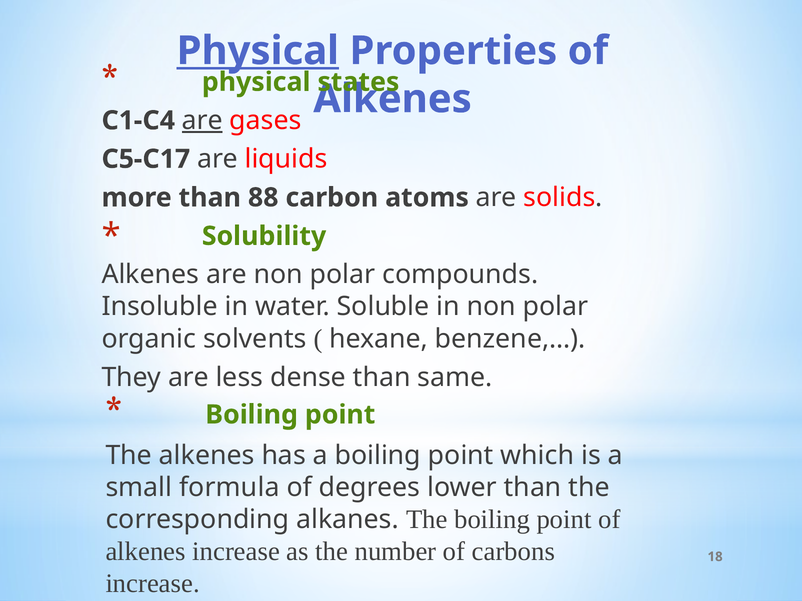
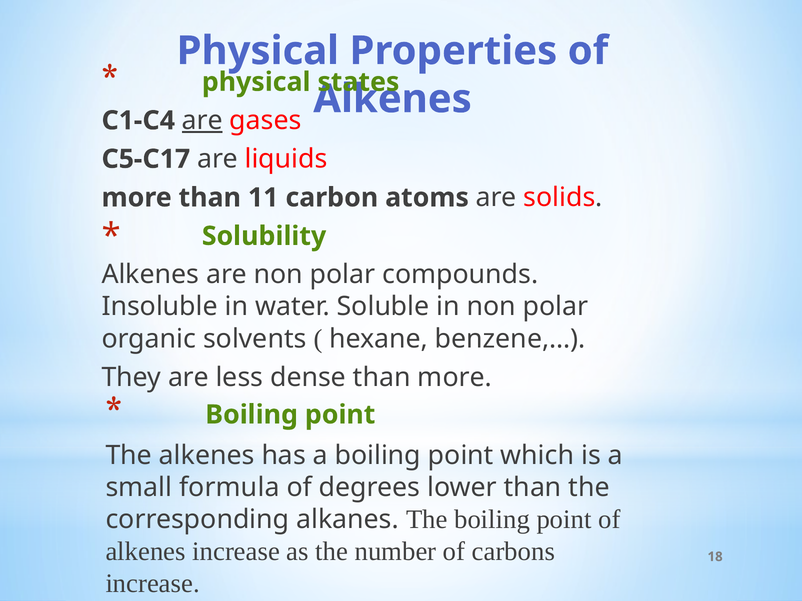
Physical underline: present -> none (258, 51)
88: 88 -> 11 (263, 198)
than same: same -> more (455, 378)
